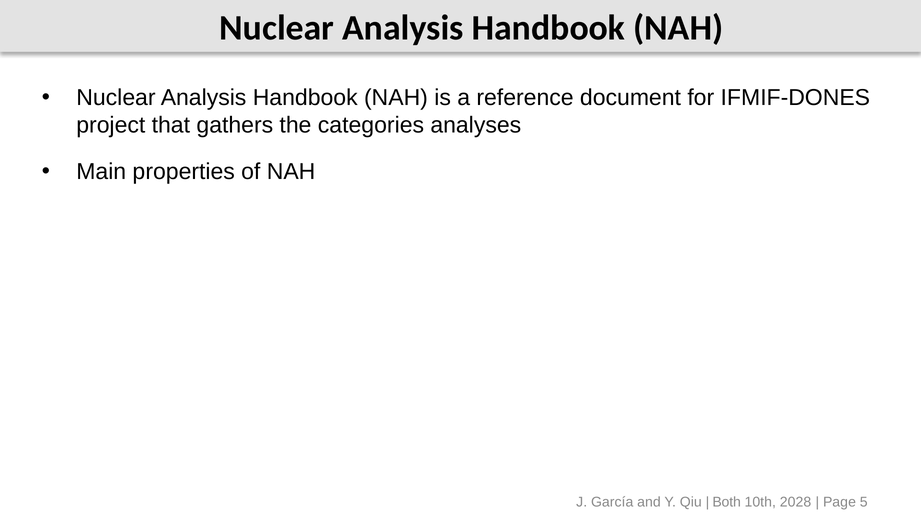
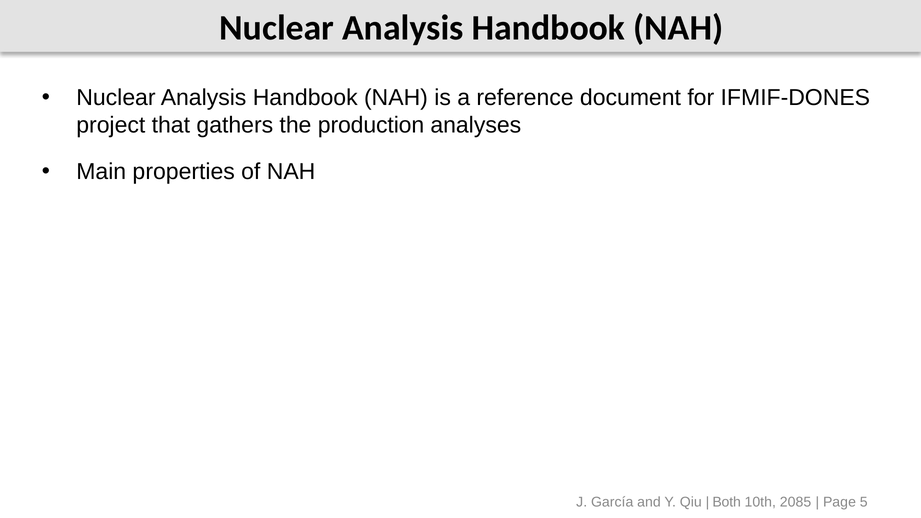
categories: categories -> production (371, 125)
2028: 2028 -> 2085 (796, 502)
